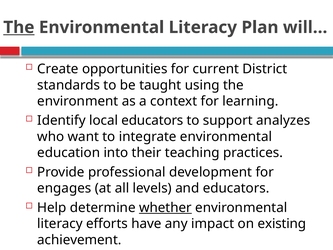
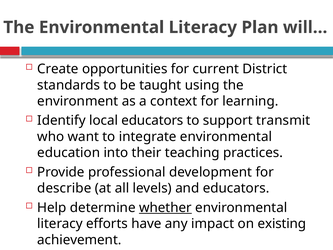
The underline: present -> none (19, 27)
analyzes: analyzes -> transmit (283, 120)
engages: engages -> describe (64, 188)
